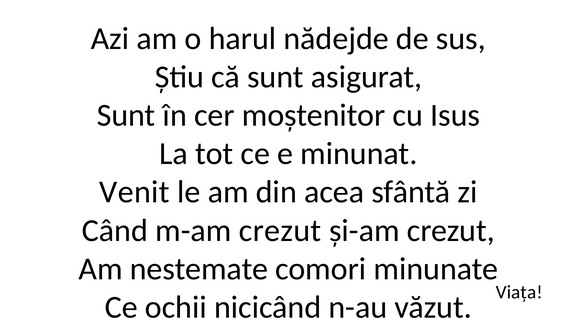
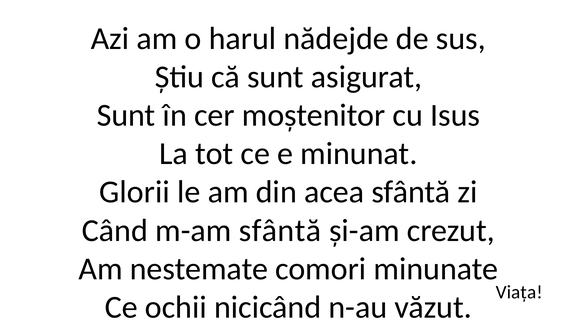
Venit: Venit -> Glorii (135, 192)
m-am crezut: crezut -> sfântă (280, 231)
